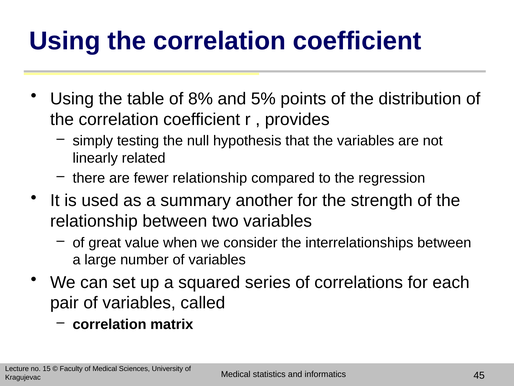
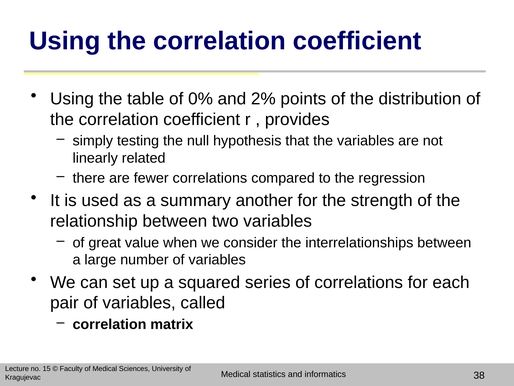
8%: 8% -> 0% (201, 99)
5%: 5% -> 2% (263, 99)
fewer relationship: relationship -> correlations (210, 178)
45: 45 -> 38 (479, 375)
